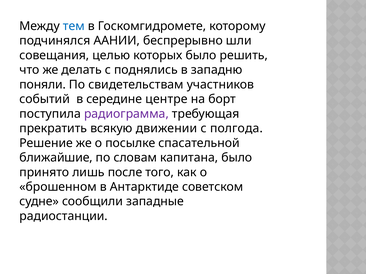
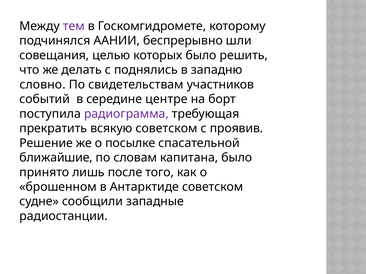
тем colour: blue -> purple (74, 26)
поняли: поняли -> словно (43, 85)
всякую движении: движении -> советском (167, 129)
полгода: полгода -> проявив (237, 129)
